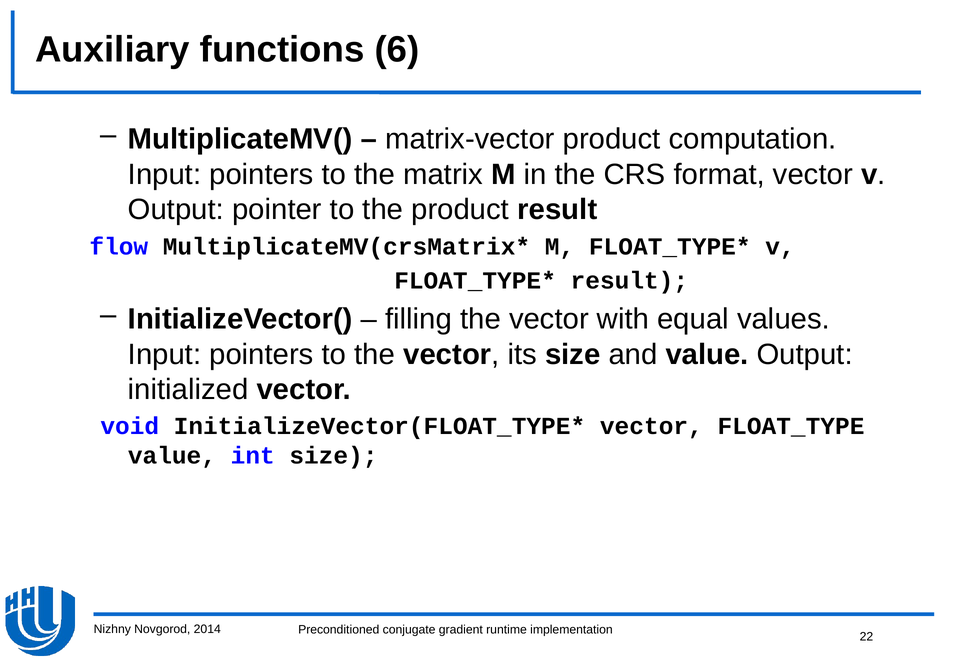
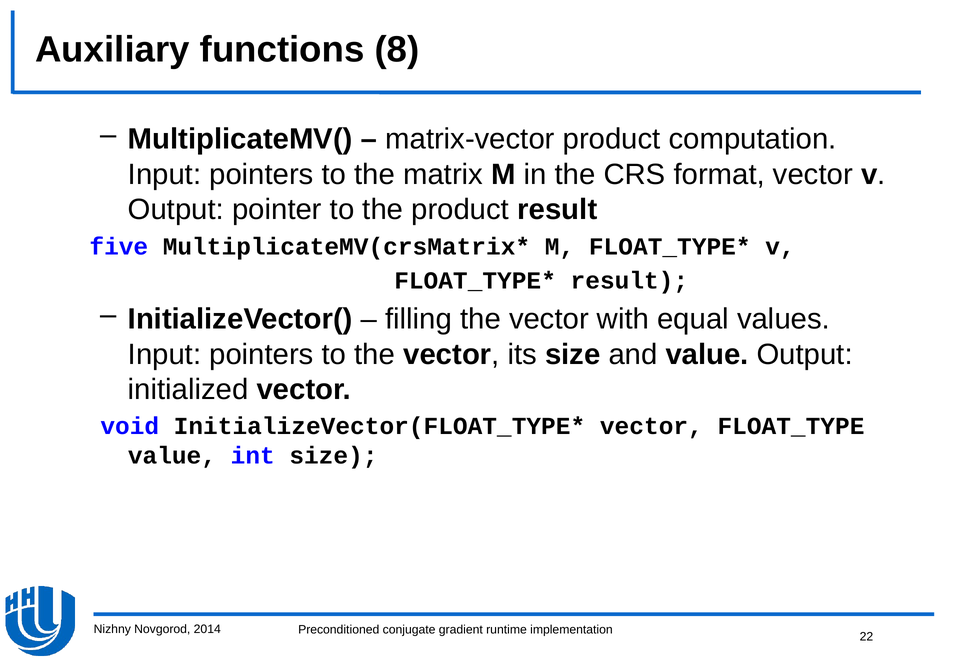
6: 6 -> 8 (397, 50)
flow: flow -> five (119, 246)
